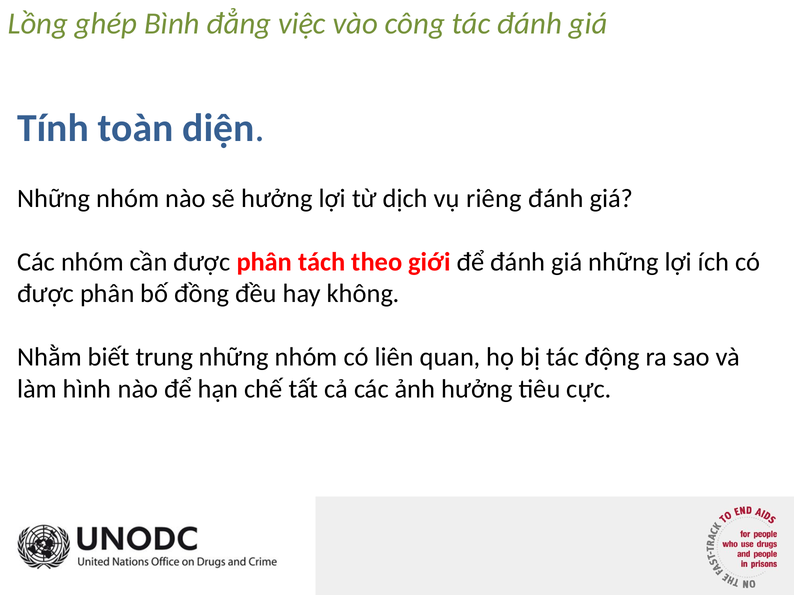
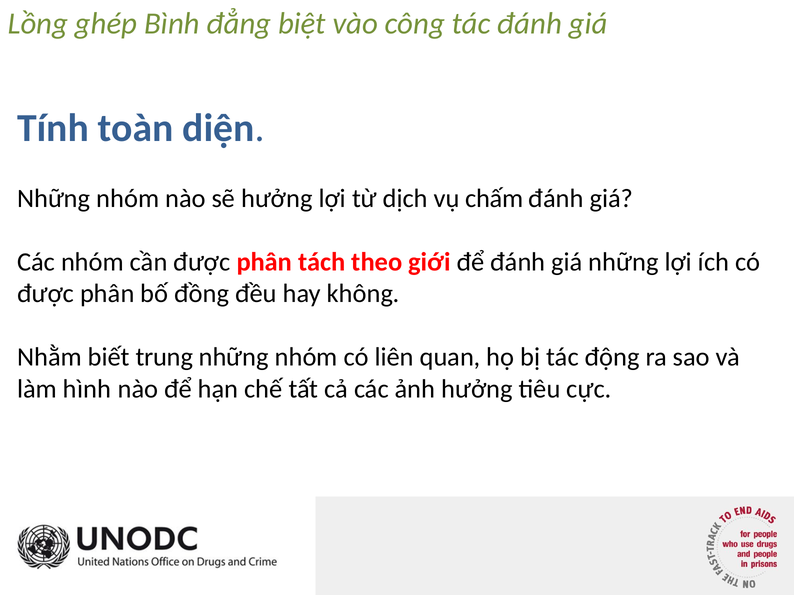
việc: việc -> biệt (302, 24)
riêng: riêng -> chấm (494, 199)
